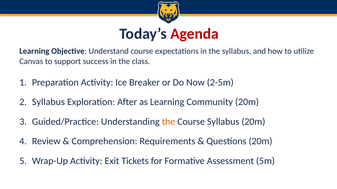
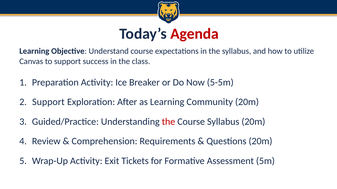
2-5m: 2-5m -> 5-5m (220, 83)
Syllabus: Syllabus -> Support (48, 102)
the colour: orange -> red (169, 122)
